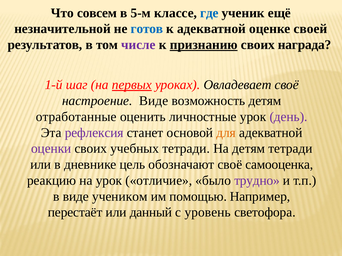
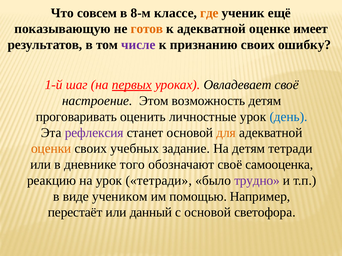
5-м: 5-м -> 8-м (141, 13)
где colour: blue -> orange (209, 13)
незначительной: незначительной -> показывающую (63, 29)
готов colour: blue -> orange (147, 29)
своей: своей -> имеет (311, 29)
признанию underline: present -> none (204, 45)
награда: награда -> ошибку (305, 45)
настроение Виде: Виде -> Этом (154, 101)
отработанные: отработанные -> проговаривать (76, 117)
день colour: purple -> blue (289, 117)
оценки colour: purple -> orange (51, 149)
учебных тетради: тетради -> задание (186, 149)
цель: цель -> того (132, 165)
урок отличие: отличие -> тетради (159, 181)
с уровень: уровень -> основой (208, 213)
